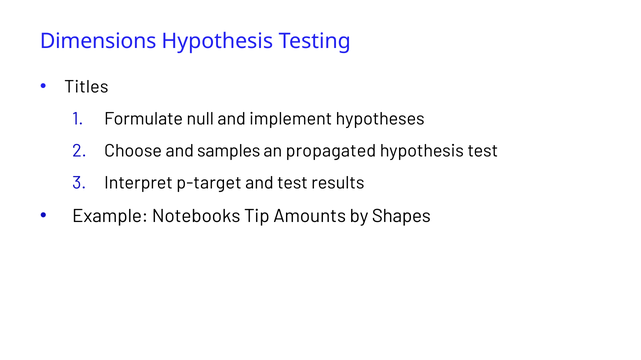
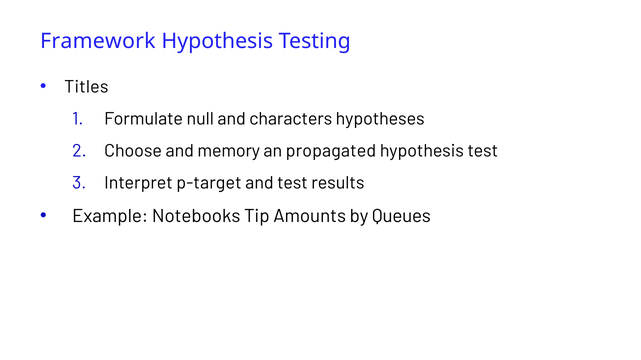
Dimensions: Dimensions -> Framework (98, 41)
implement: implement -> characters (291, 119)
samples: samples -> memory (229, 151)
Shapes: Shapes -> Queues (401, 217)
